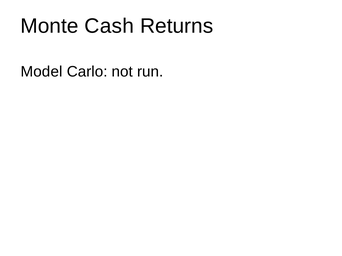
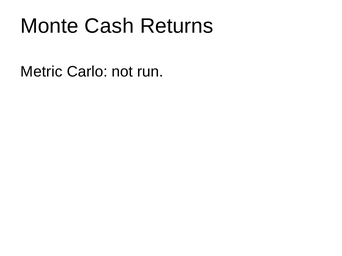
Model: Model -> Metric (42, 72)
